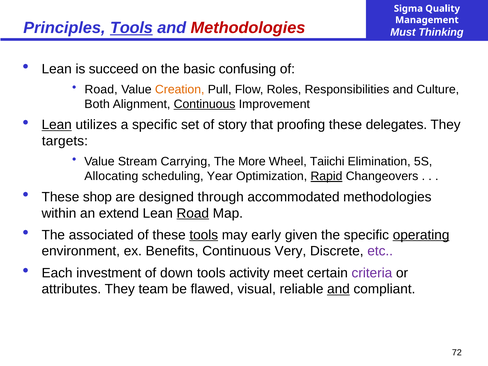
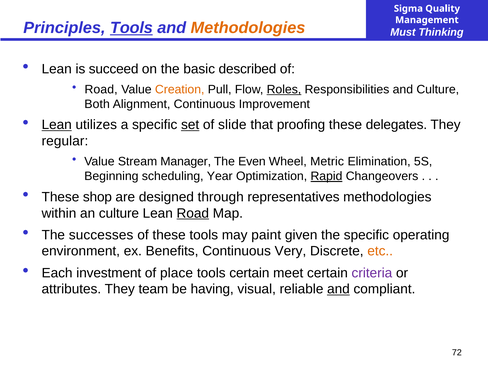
Methodologies colour: red -> orange (248, 28)
confusing: confusing -> described (248, 69)
Roles underline: none -> present (284, 89)
Continuous underline: present -> none (205, 104)
set underline: none -> present (190, 125)
story: story -> slide (232, 125)
targets: targets -> regular (65, 141)
Carrying: Carrying -> Manager (186, 162)
More: More -> Even (252, 162)
Taiichi: Taiichi -> Metric (327, 162)
Allocating: Allocating -> Beginning (111, 176)
accommodated: accommodated -> representatives (293, 197)
an extend: extend -> culture (119, 213)
associated: associated -> successes (101, 235)
tools underline: present -> none (204, 235)
early: early -> paint (266, 235)
operating underline: present -> none (421, 235)
etc colour: purple -> orange (380, 251)
down: down -> place (177, 273)
tools activity: activity -> certain (249, 273)
flawed: flawed -> having (212, 289)
